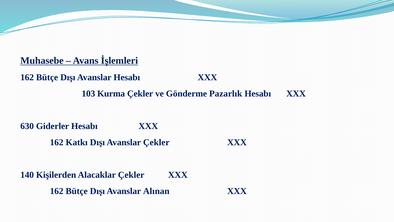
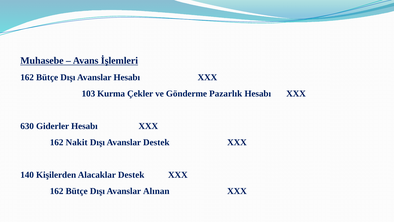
Katkı: Katkı -> Nakit (77, 142)
Avanslar Çekler: Çekler -> Destek (156, 142)
Alacaklar Çekler: Çekler -> Destek (131, 175)
